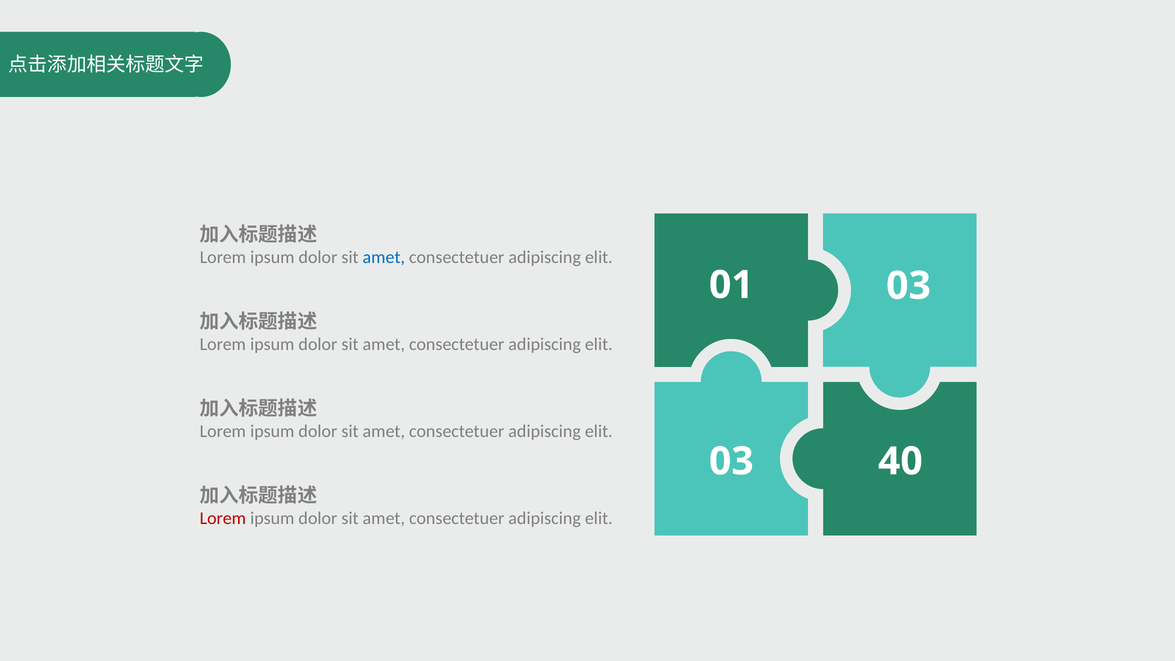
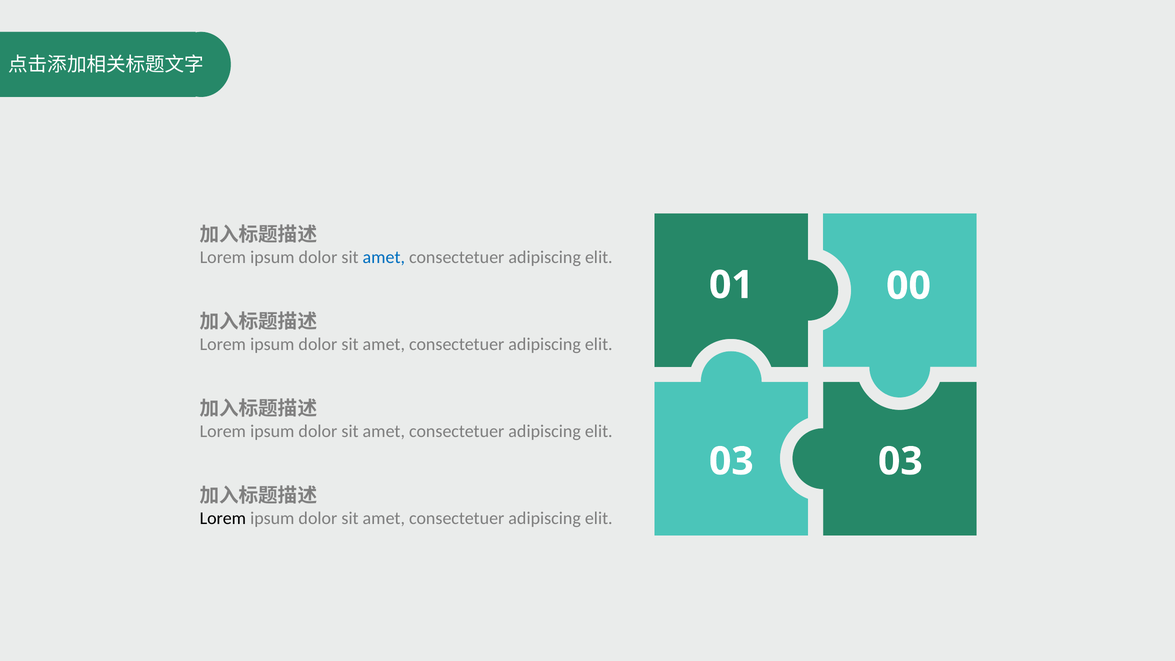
01 03: 03 -> 00 (909, 286)
03 40: 40 -> 03 (900, 461)
Lorem colour: red -> black (223, 518)
